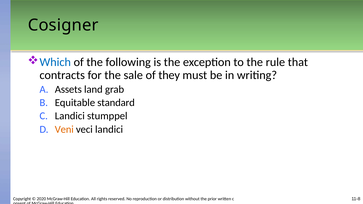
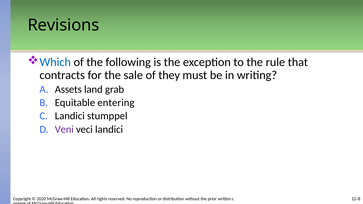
Cosigner: Cosigner -> Revisions (63, 25)
standard: standard -> entering (116, 103)
Veni colour: orange -> purple (64, 129)
